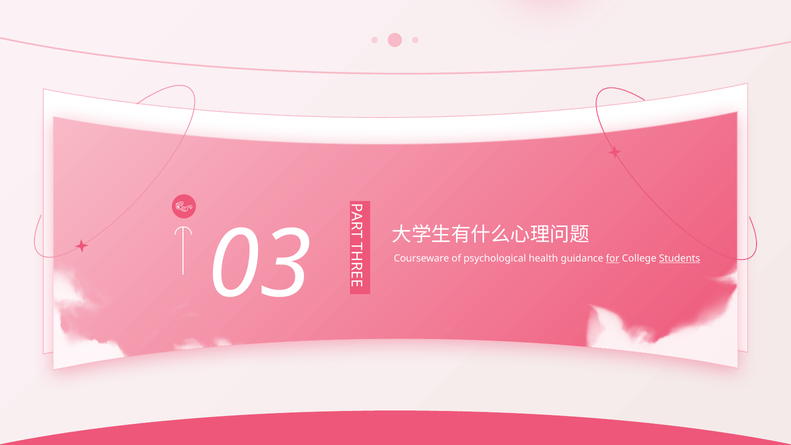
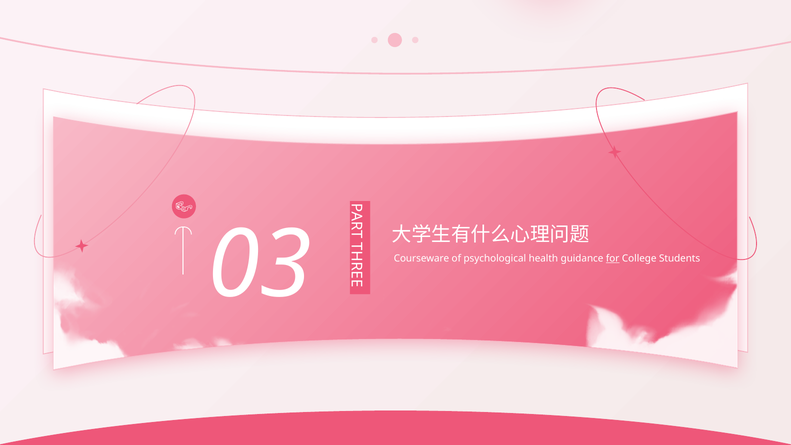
Students underline: present -> none (680, 259)
